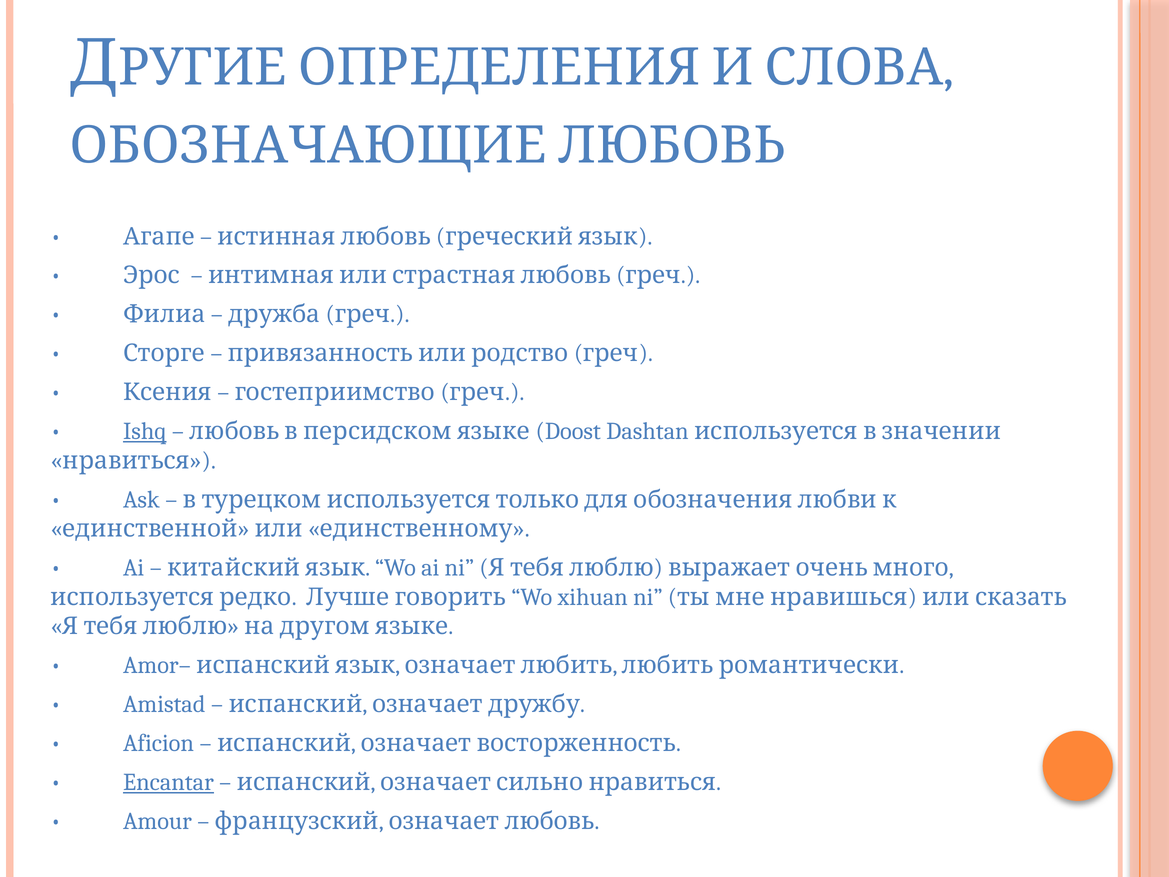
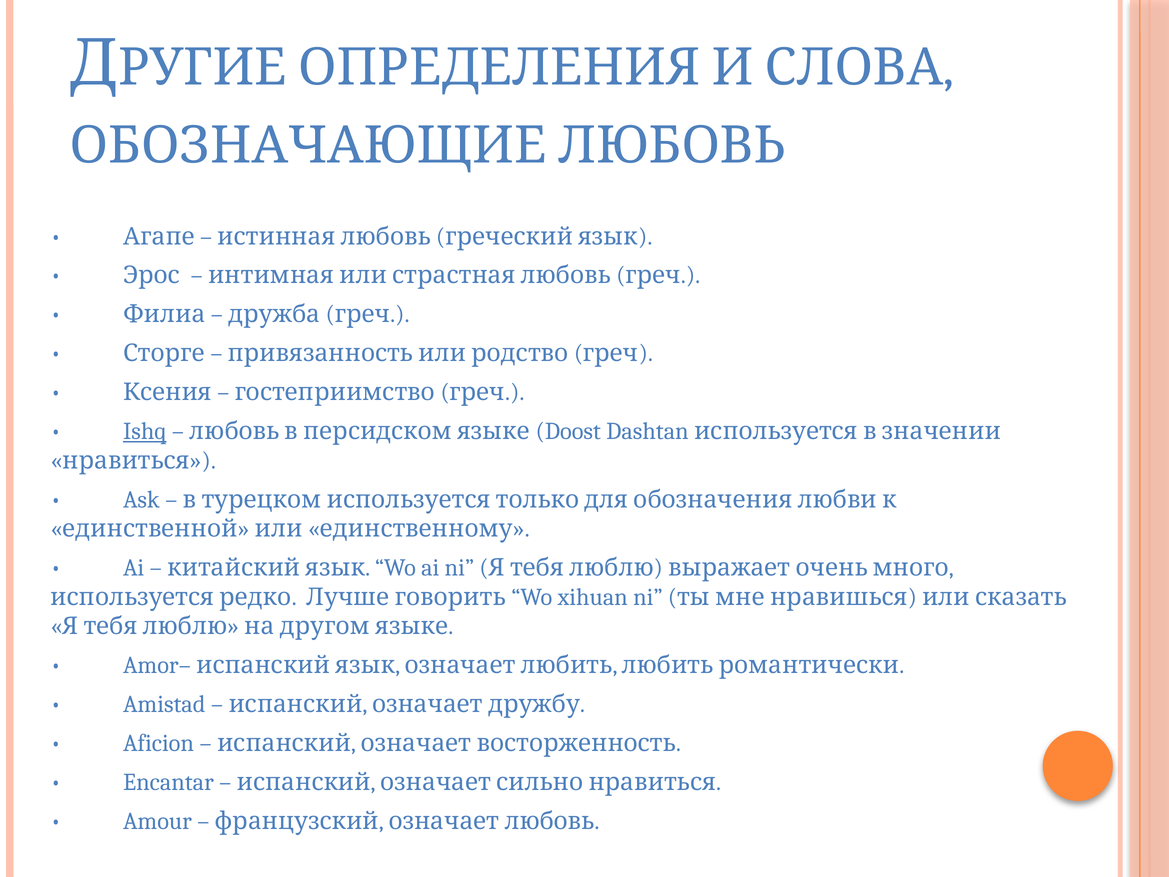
Encantar underline: present -> none (168, 782)
